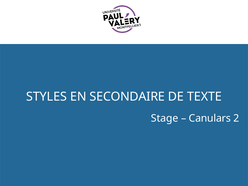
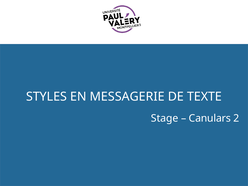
SECONDAIRE: SECONDAIRE -> MESSAGERIE (127, 97)
